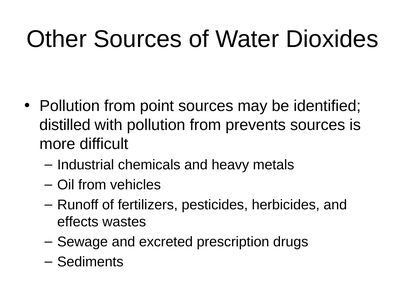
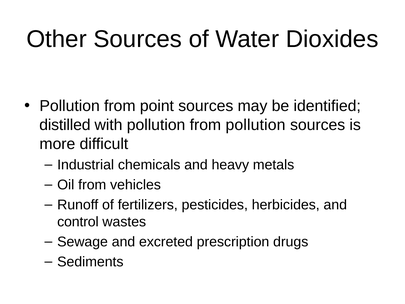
from prevents: prevents -> pollution (256, 125)
effects: effects -> control (78, 222)
